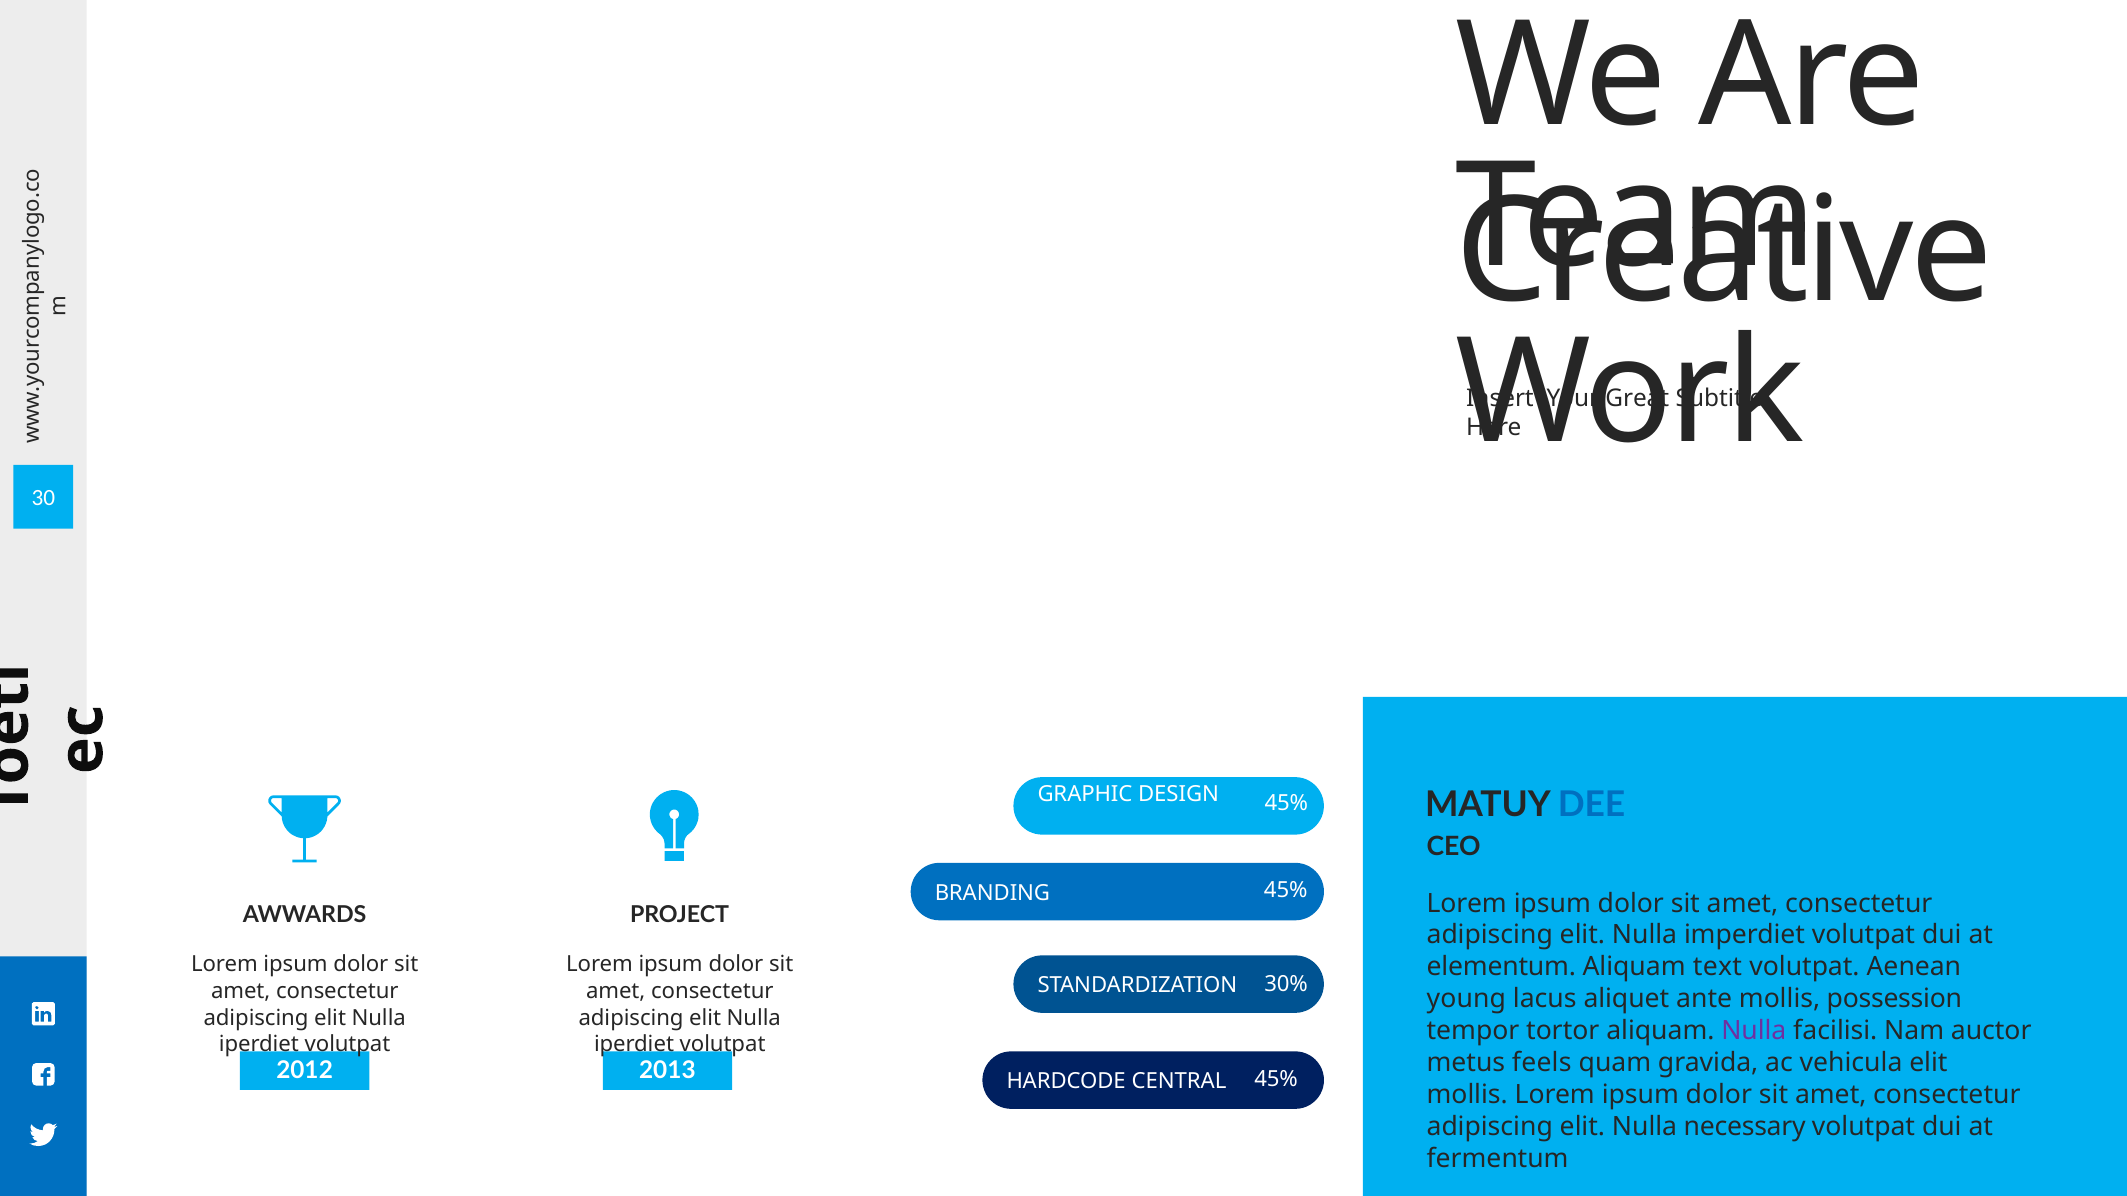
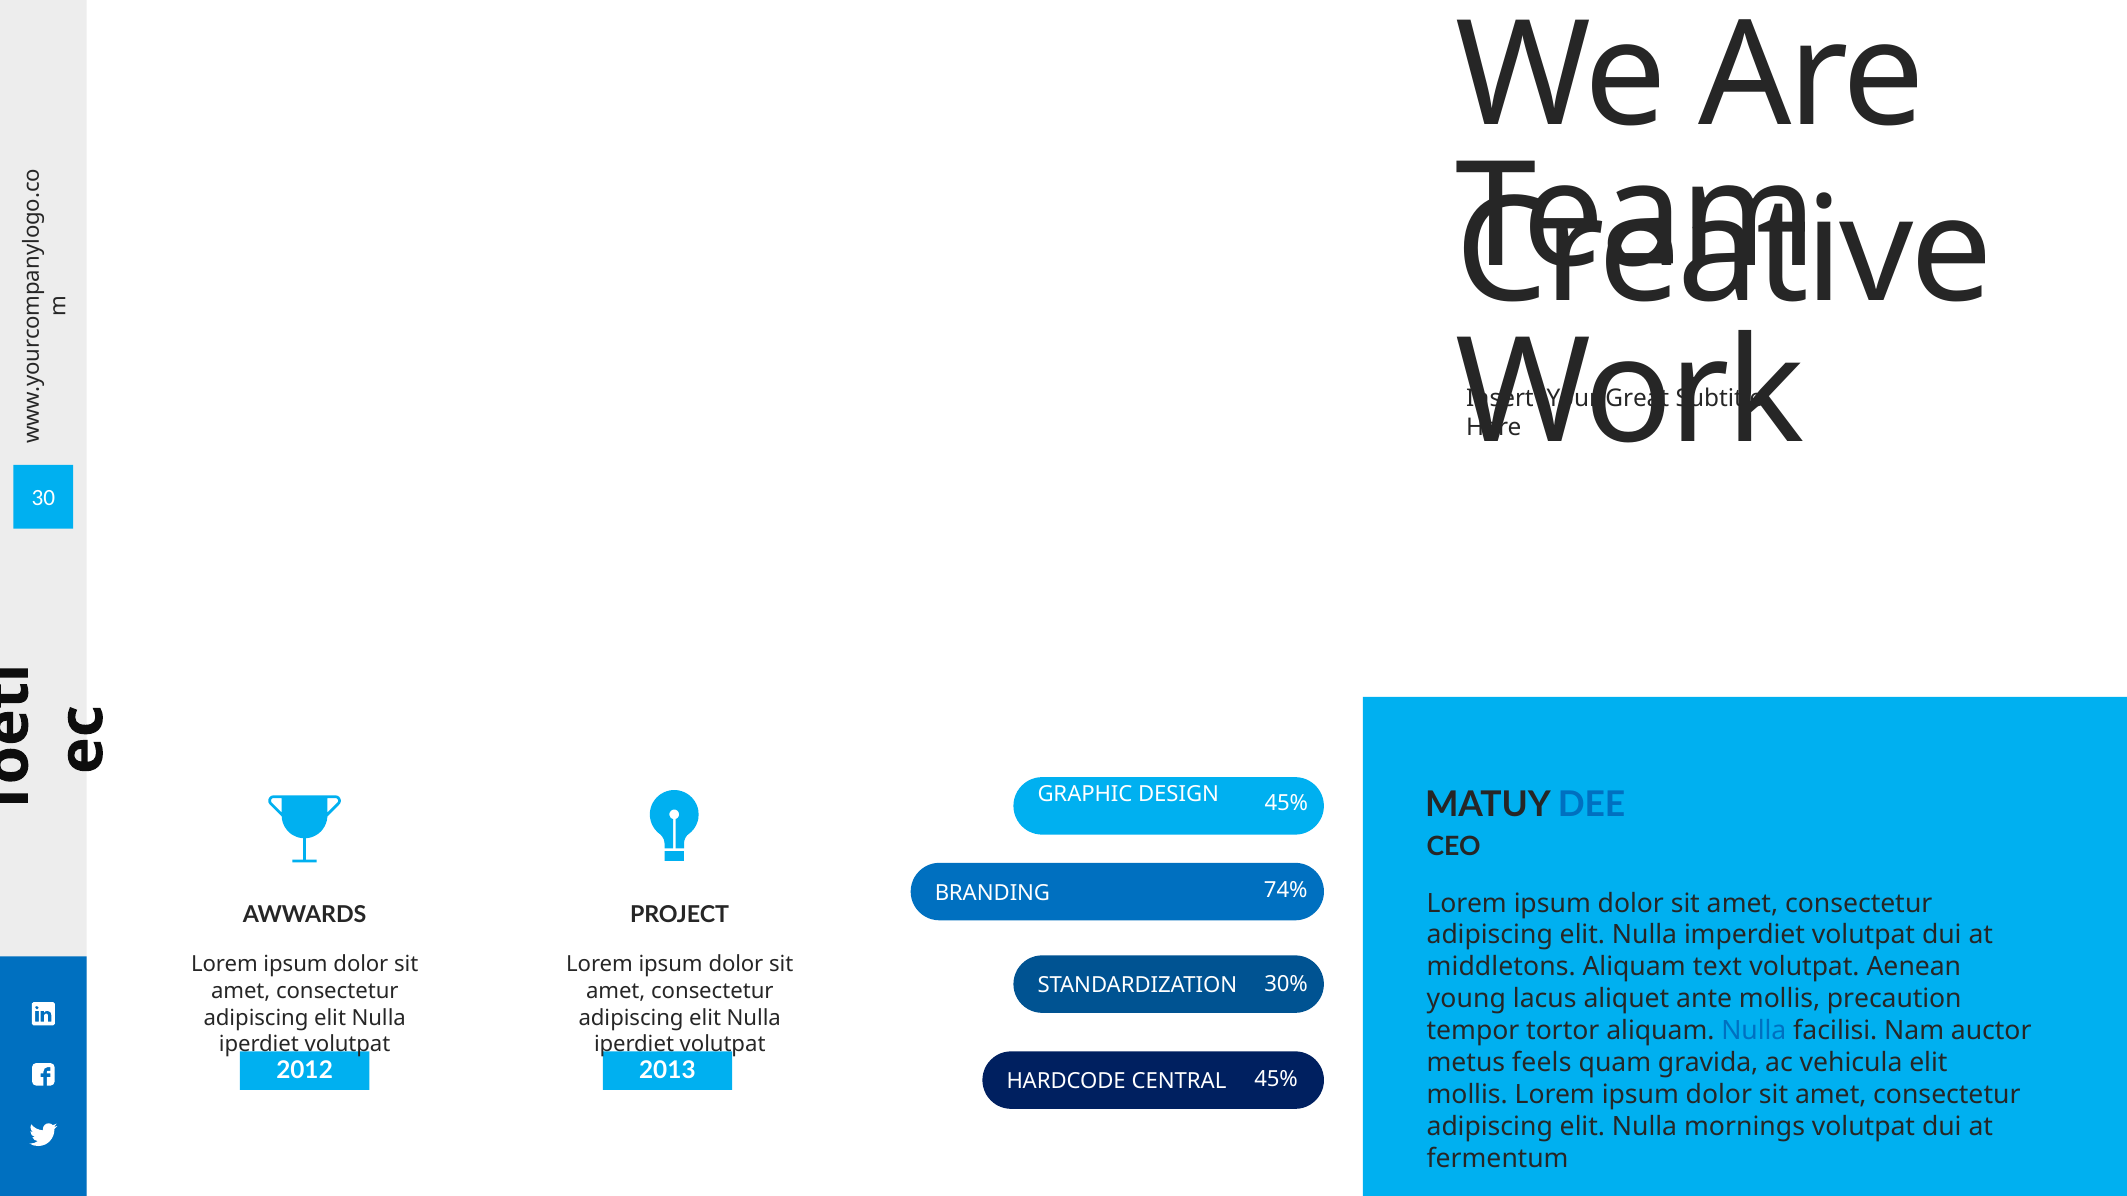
45%: 45% -> 74% (1286, 891)
elementum: elementum -> middletons (1501, 967)
possession: possession -> precaution (1894, 999)
Nulla colour: purple -> blue (1754, 1031)
necessary: necessary -> mornings (1745, 1127)
